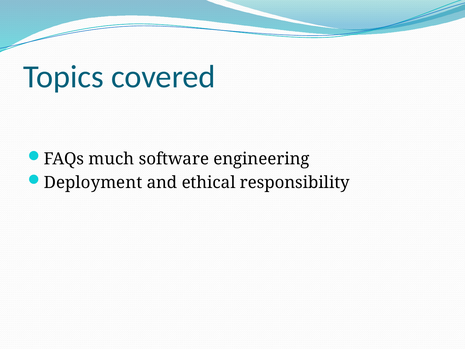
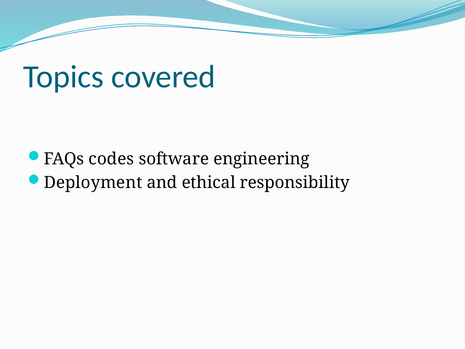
much: much -> codes (111, 159)
